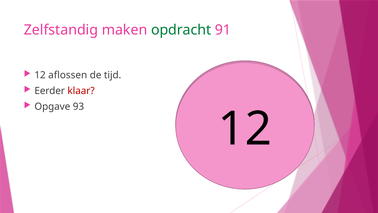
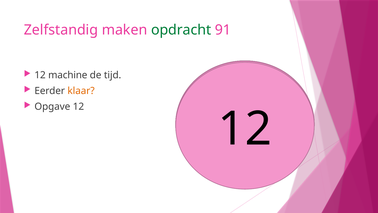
aflossen: aflossen -> machine (68, 75)
klaar colour: red -> orange (81, 91)
Opgave 93: 93 -> 12 (78, 106)
